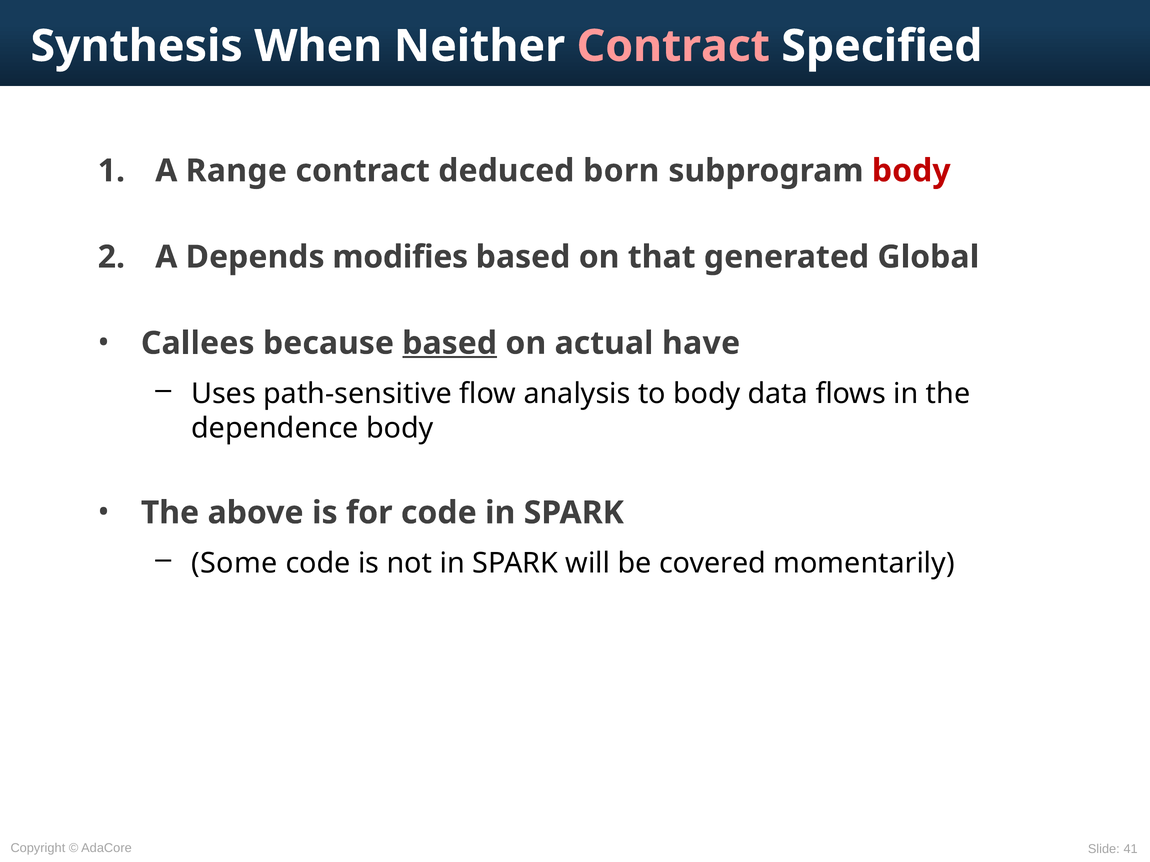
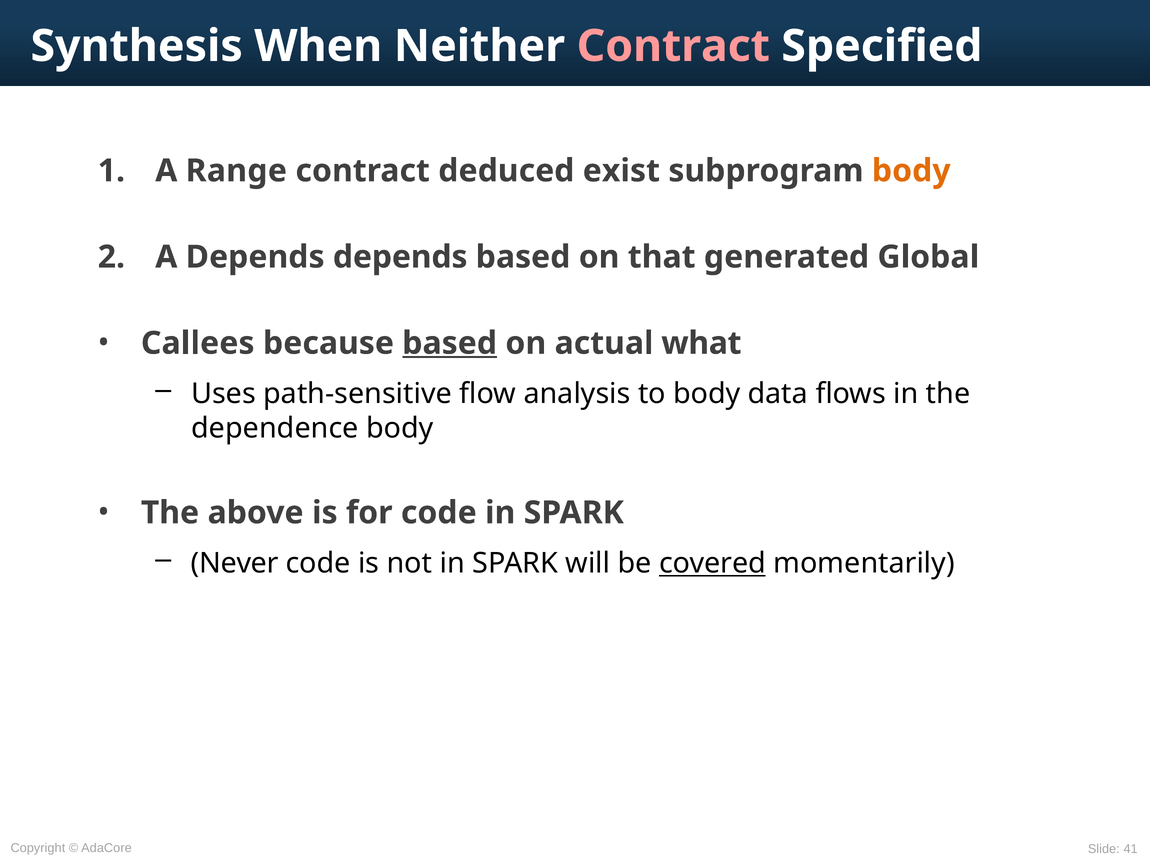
born: born -> exist (621, 171)
body colour: red -> orange (911, 171)
Depends modifies: modifies -> depends (400, 257)
have: have -> what (701, 343)
Some: Some -> Never (235, 564)
covered underline: none -> present (713, 564)
